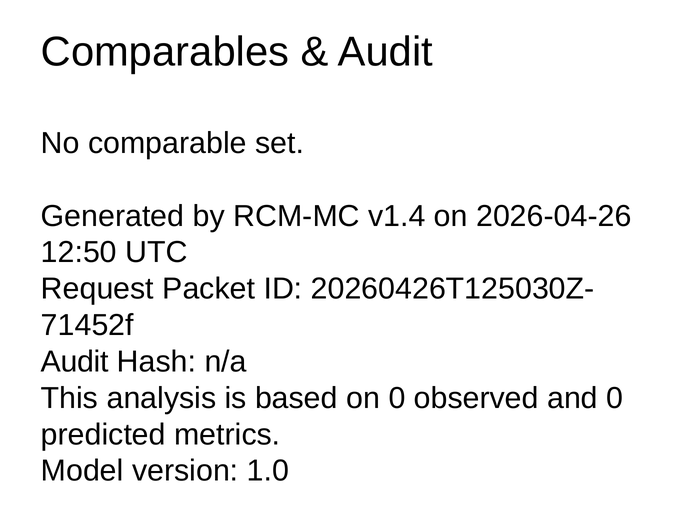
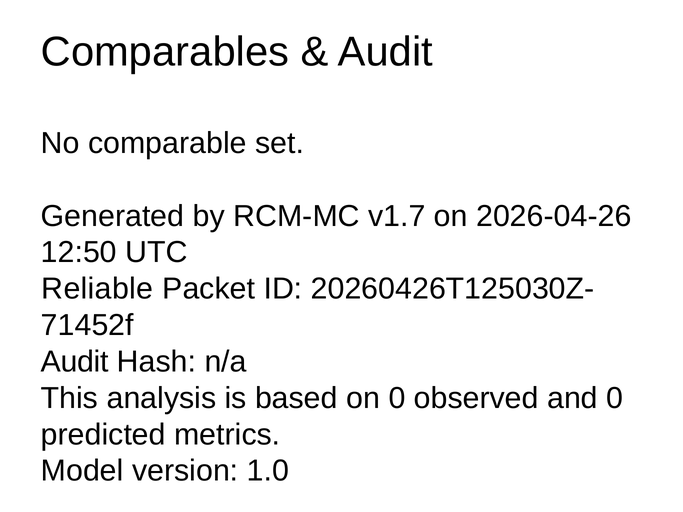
v1.4: v1.4 -> v1.7 (397, 216)
Request: Request -> Reliable (97, 289)
